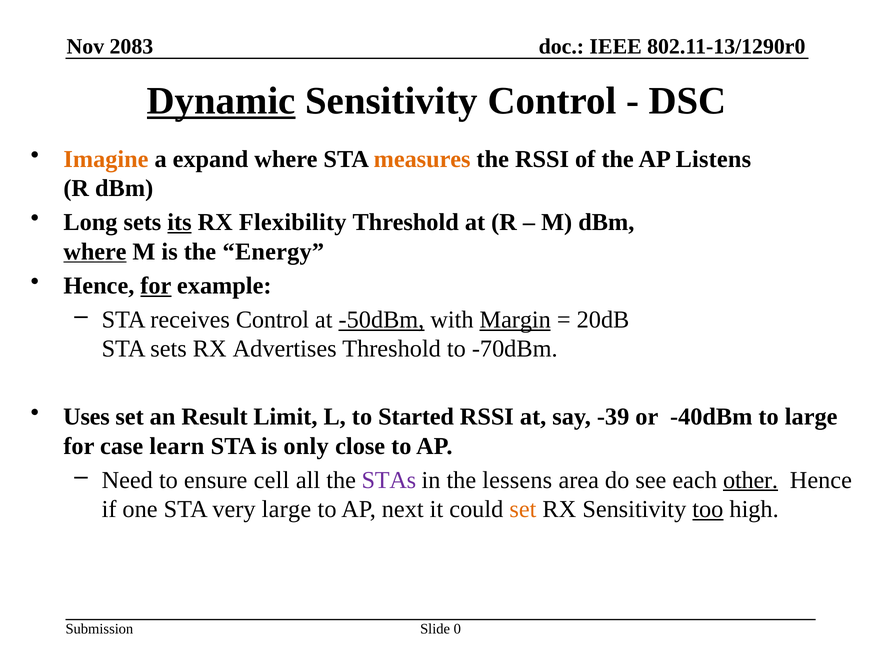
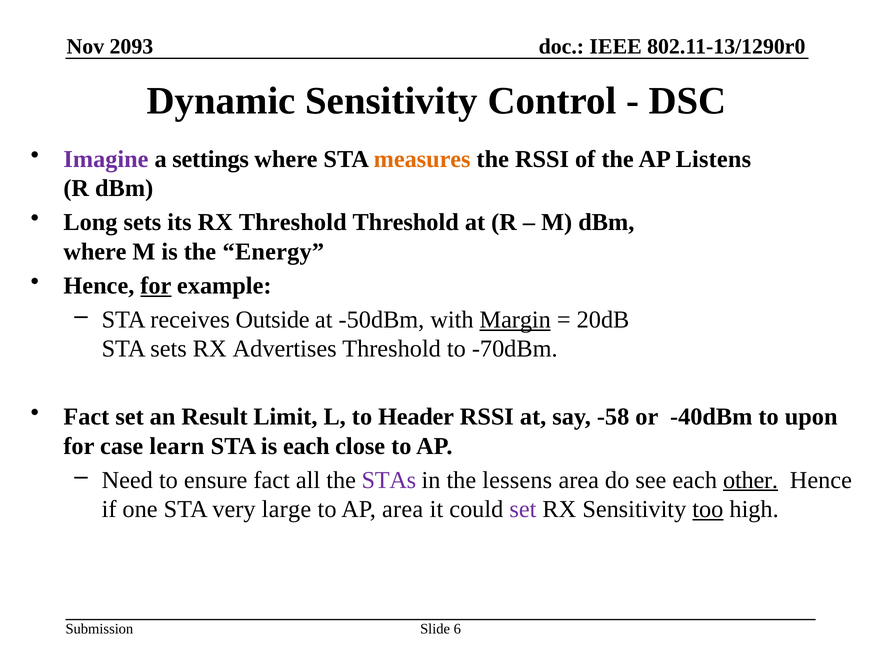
2083: 2083 -> 2093 (131, 47)
Dynamic underline: present -> none (221, 101)
Imagine colour: orange -> purple (106, 159)
expand: expand -> settings (211, 159)
its underline: present -> none (179, 222)
RX Flexibility: Flexibility -> Threshold (293, 222)
where underline: present -> none (95, 251)
receives Control: Control -> Outside (273, 319)
-50dBm underline: present -> none (381, 319)
Uses: Uses -> Fact (86, 416)
Started: Started -> Header (416, 416)
-39: -39 -> -58 (613, 416)
to large: large -> upon (811, 416)
is only: only -> each (306, 446)
ensure cell: cell -> fact (272, 480)
AP next: next -> area (403, 509)
set colour: orange -> purple (523, 509)
0: 0 -> 6 (457, 629)
